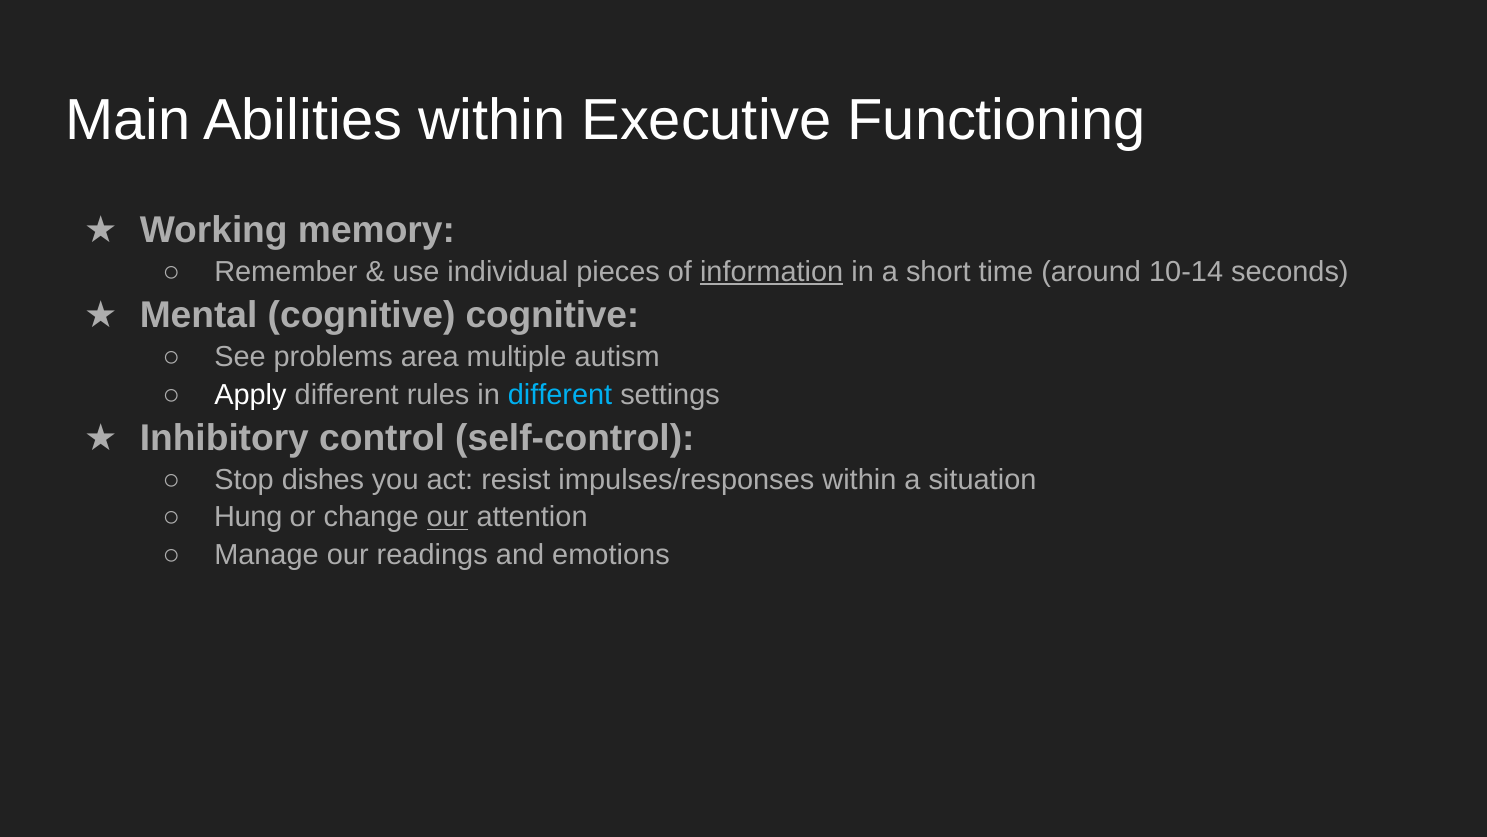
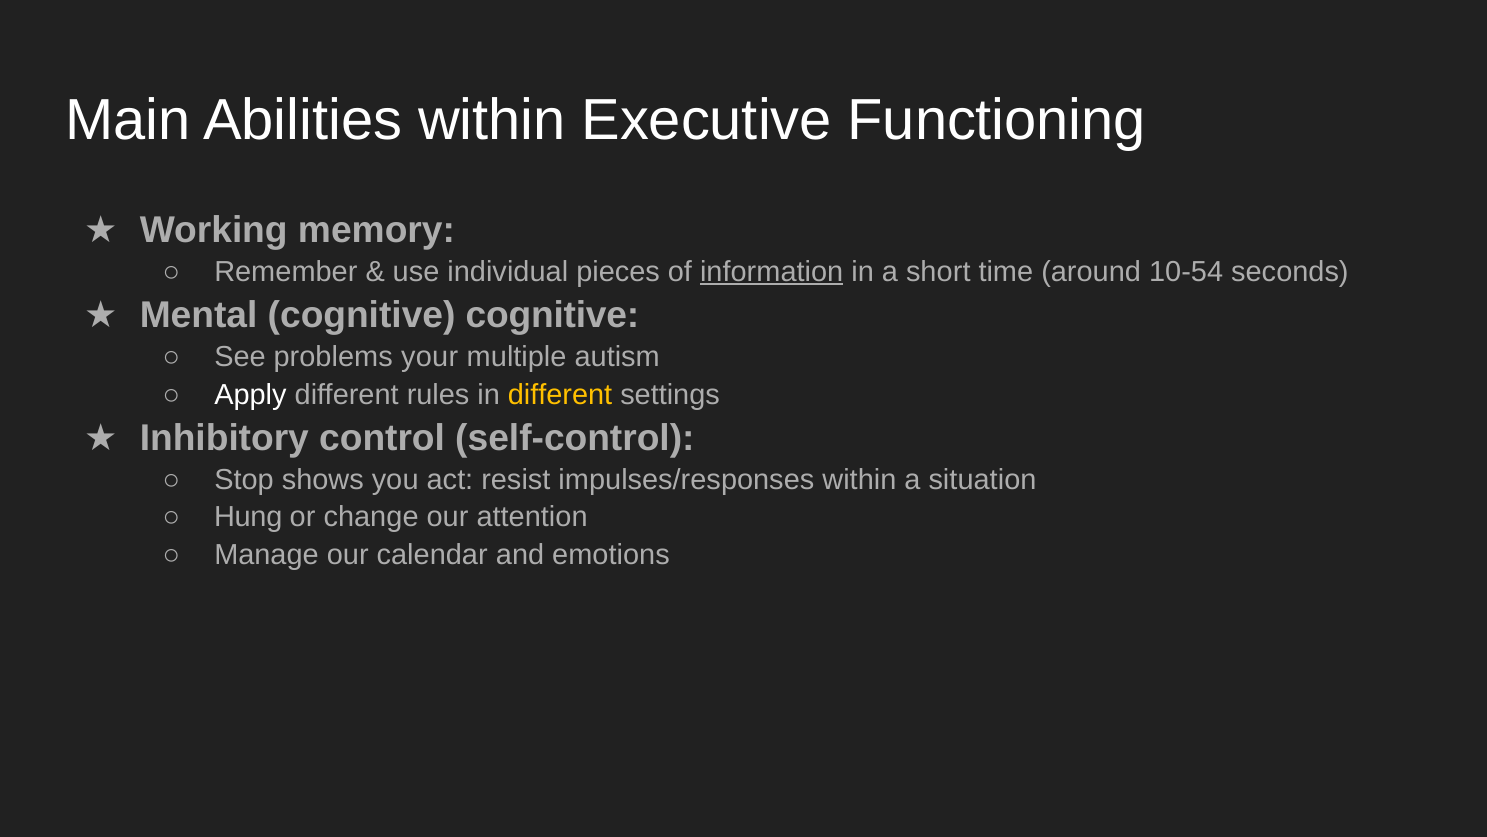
10-14: 10-14 -> 10-54 (1186, 272)
area: area -> your (430, 357)
different colour: light blue -> yellow (560, 394)
dishes: dishes -> shows (323, 479)
our underline: present -> none (448, 517)
readings: readings -> calendar (432, 554)
